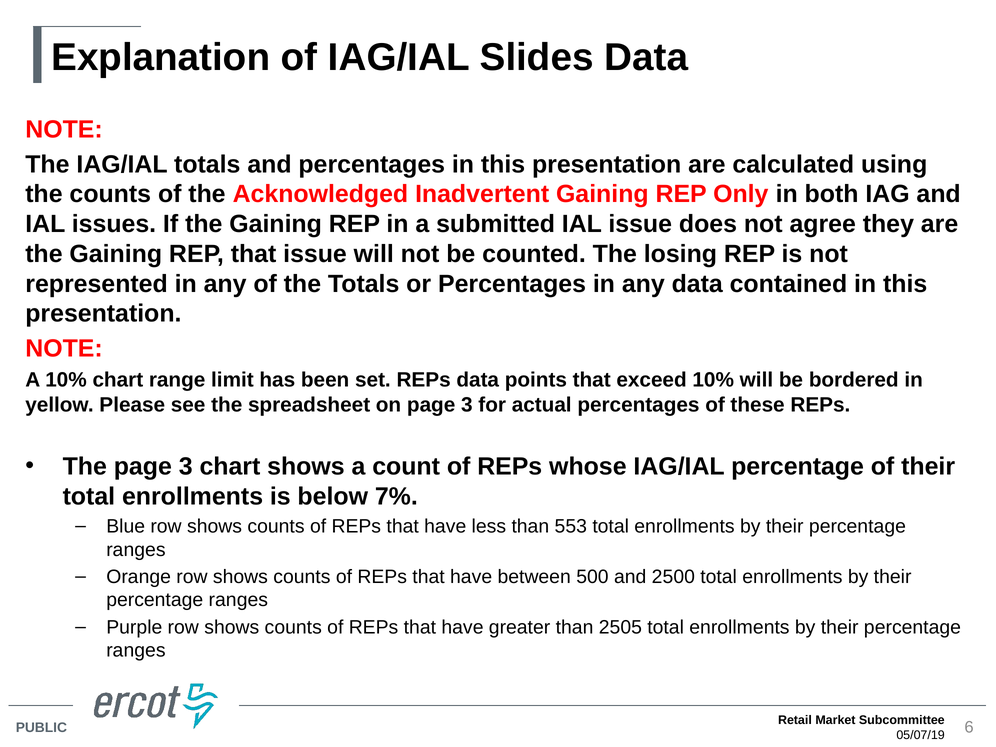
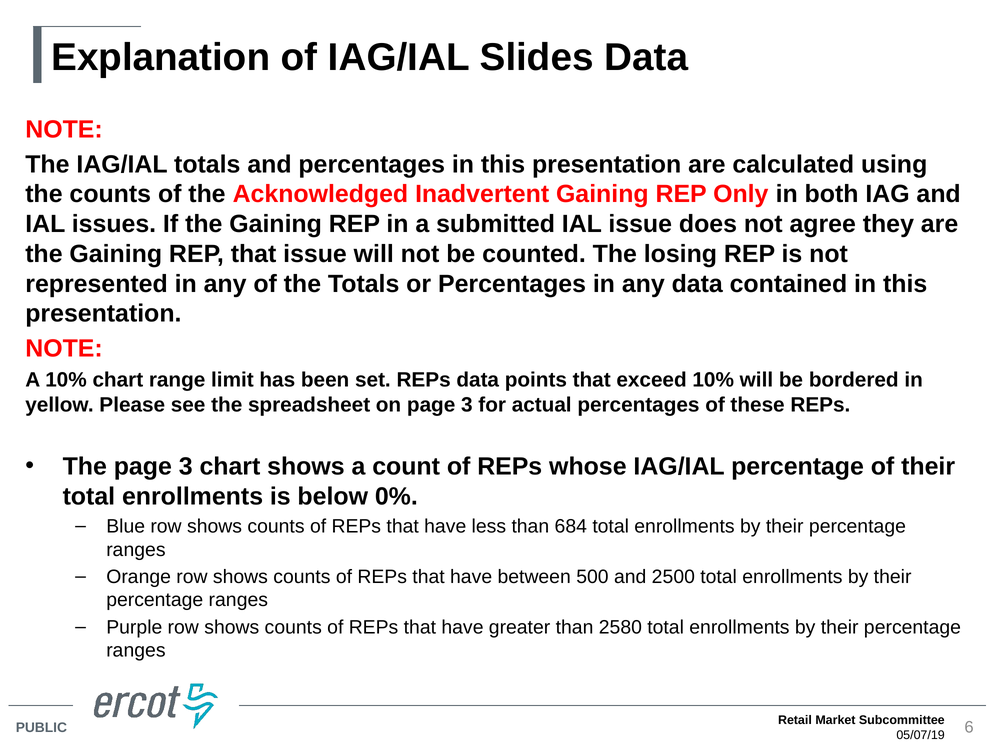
7%: 7% -> 0% (396, 496)
553: 553 -> 684 (571, 526)
2505: 2505 -> 2580 (620, 627)
